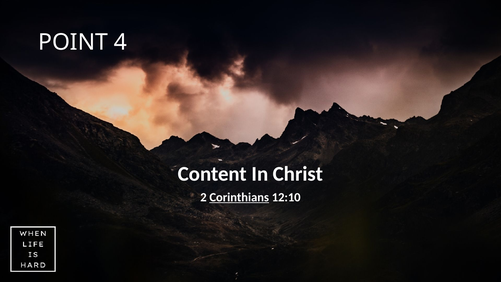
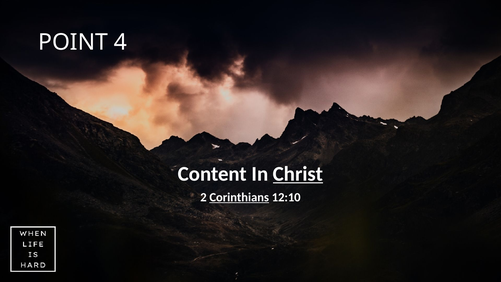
Christ underline: none -> present (298, 174)
